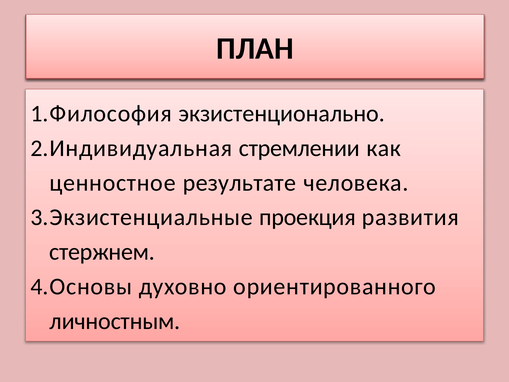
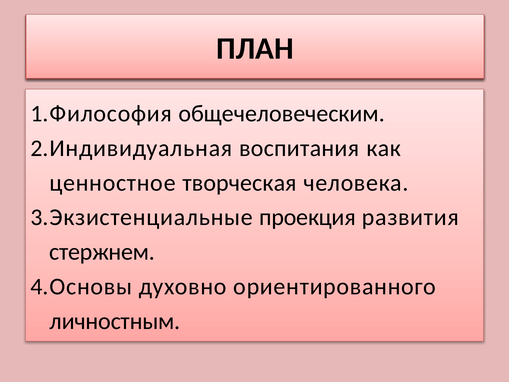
экзистенционально: экзистенционально -> общечеловеческим (282, 113)
стремлении: стремлении -> воспитания (299, 148)
результате: результате -> творческая (240, 183)
